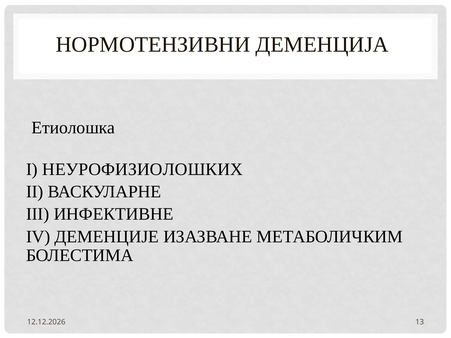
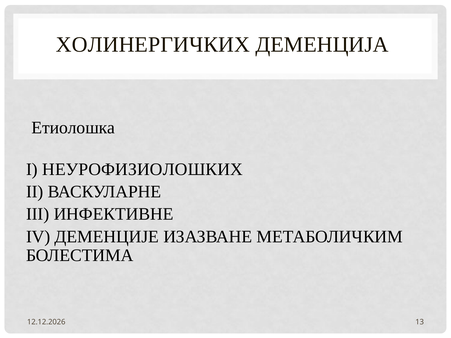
НОРМОТЕНЗИВНИ: НОРМОТЕНЗИВНИ -> ХОЛИНЕРГИЧКИХ (153, 45)
